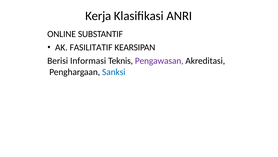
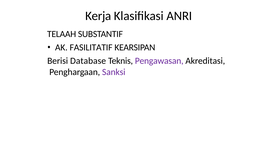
ONLINE: ONLINE -> TELAAH (62, 34)
Informasi: Informasi -> Database (88, 61)
Sanksi colour: blue -> purple (114, 72)
